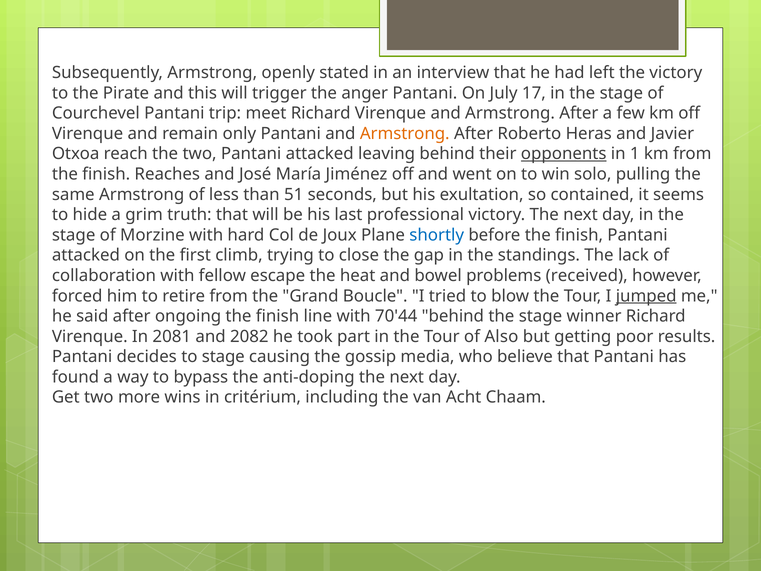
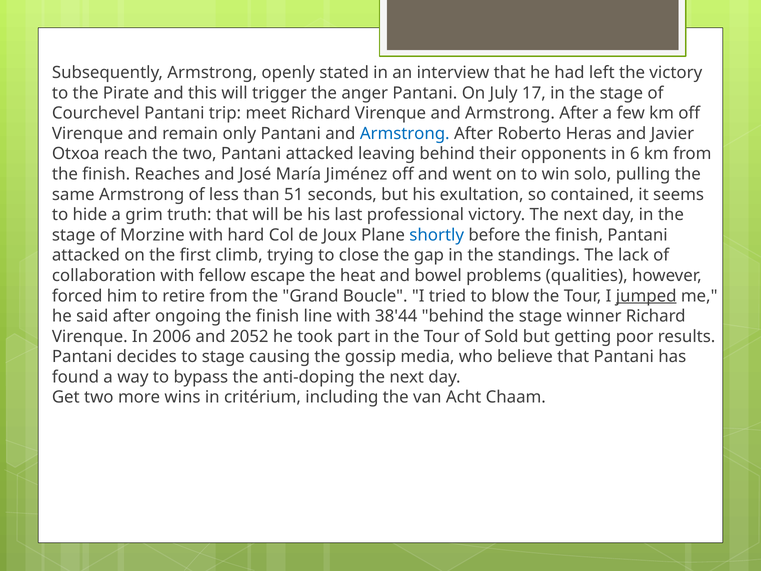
Armstrong colour: orange -> blue (405, 134)
opponents underline: present -> none (564, 154)
1: 1 -> 6 (635, 154)
received: received -> qualities (587, 276)
70'44: 70'44 -> 38'44 (396, 316)
2081: 2081 -> 2006 (172, 336)
2082: 2082 -> 2052 (249, 336)
Also: Also -> Sold (501, 336)
